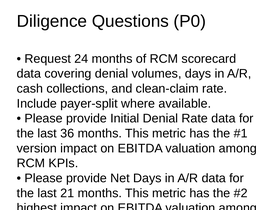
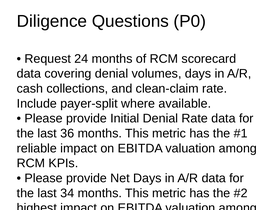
version: version -> reliable (37, 148)
21: 21 -> 34 (67, 193)
